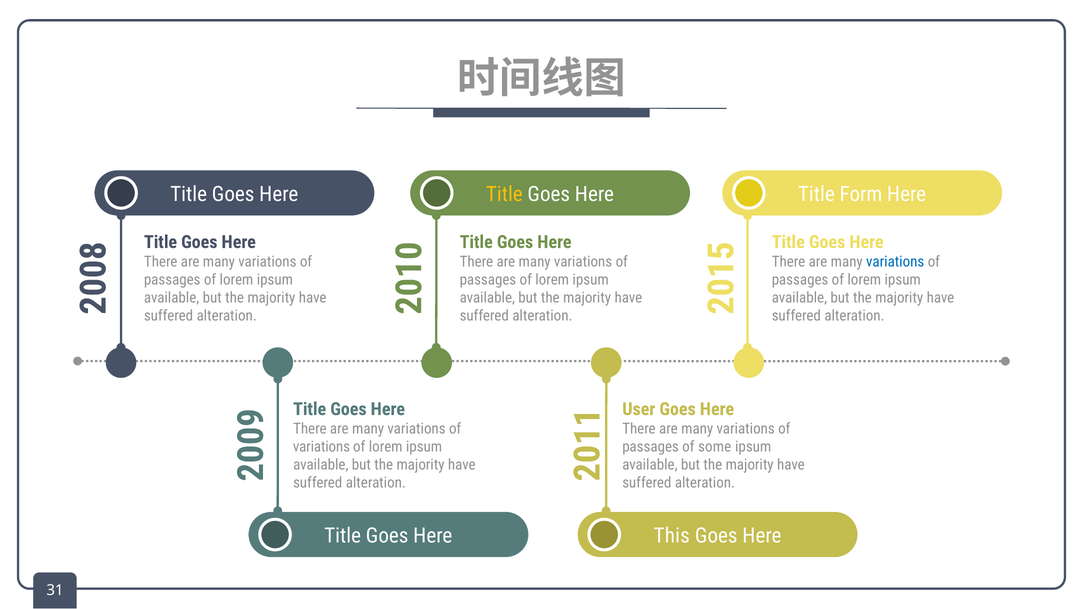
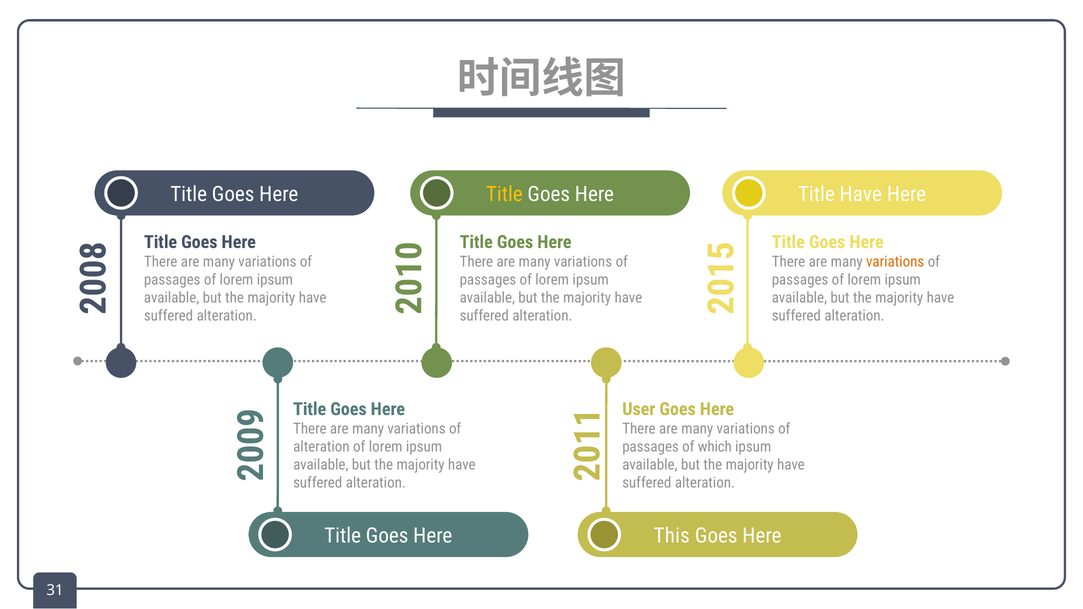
Title Form: Form -> Have (861, 194)
variations colour: blue -> orange (895, 262)
variations: variations -> alteration (321, 447)
some: some -> which (715, 447)
